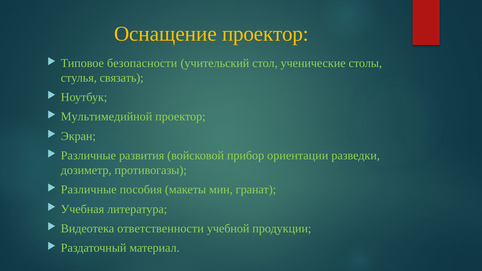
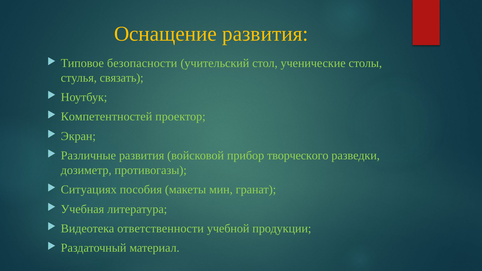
Оснащение проектор: проектор -> развития (265, 34)
Мультимедийной: Мультимедийной -> Компетентностей (107, 117)
ориентации: ориентации -> творческого (298, 156)
Различные: Различные -> Ситуациях (89, 190)
